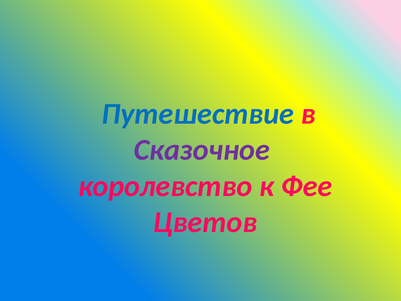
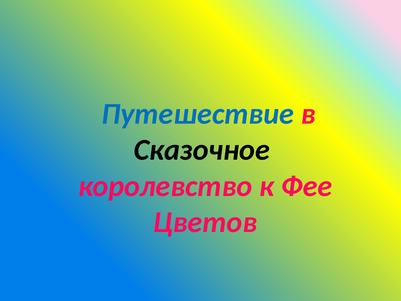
Сказочное colour: purple -> black (202, 150)
